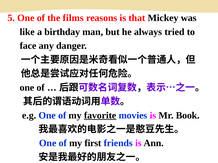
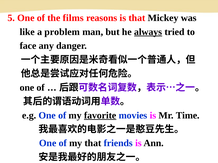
birthday: birthday -> problem (62, 32)
always underline: none -> present (148, 32)
Book: Book -> Time (188, 116)
my first: first -> that (93, 144)
